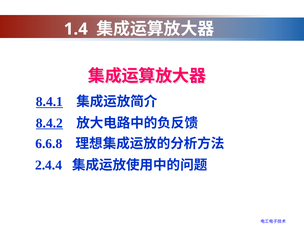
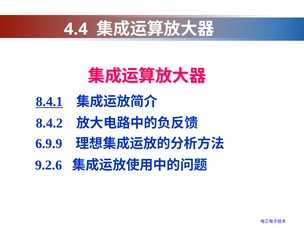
1.4: 1.4 -> 4.4 (76, 29)
8.4.2 underline: present -> none (49, 123)
6.6.8: 6.6.8 -> 6.9.9 (49, 144)
2.4.4: 2.4.4 -> 9.2.6 (49, 165)
